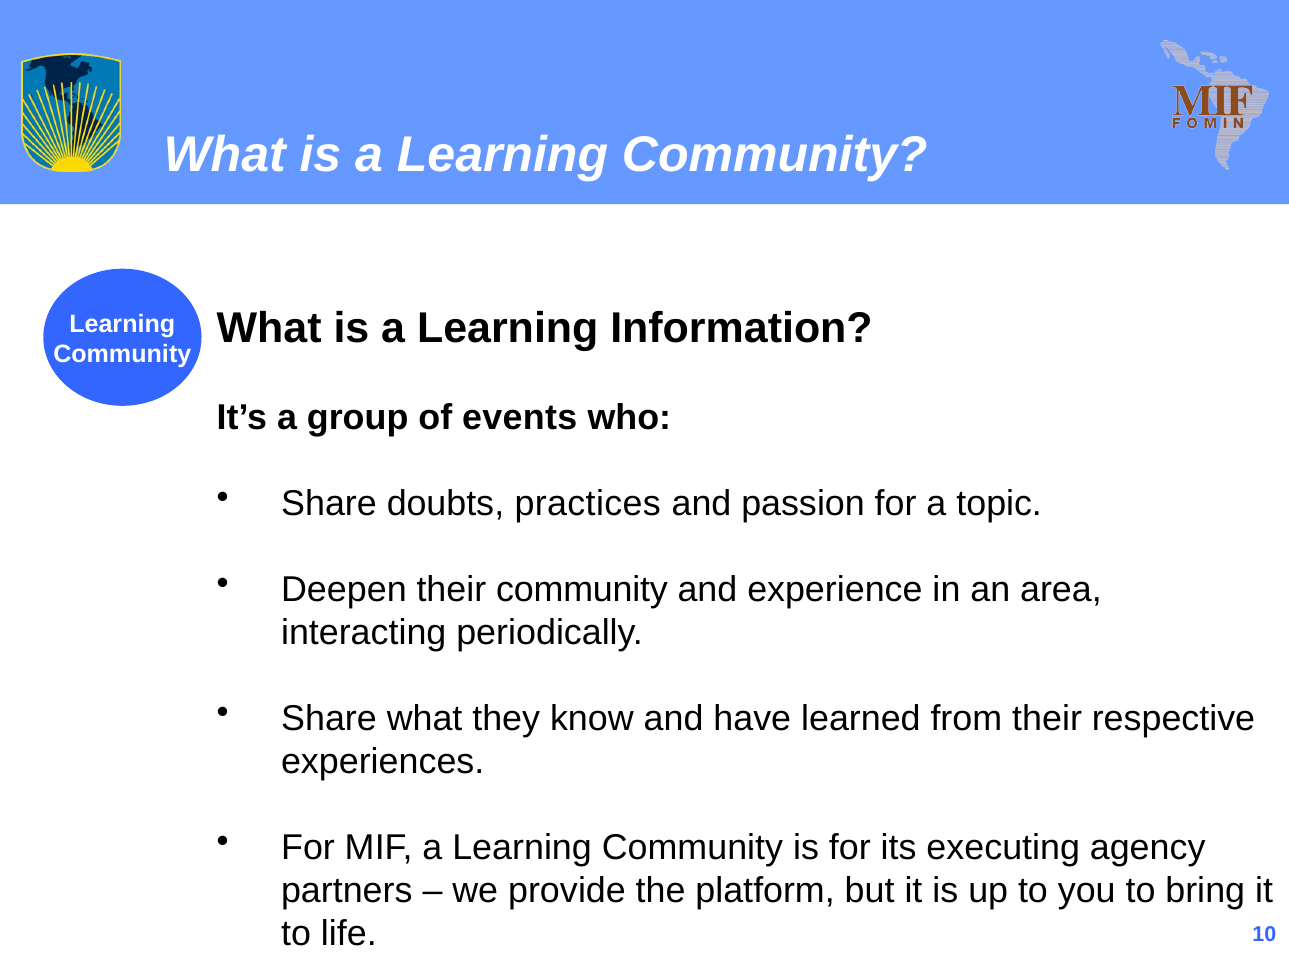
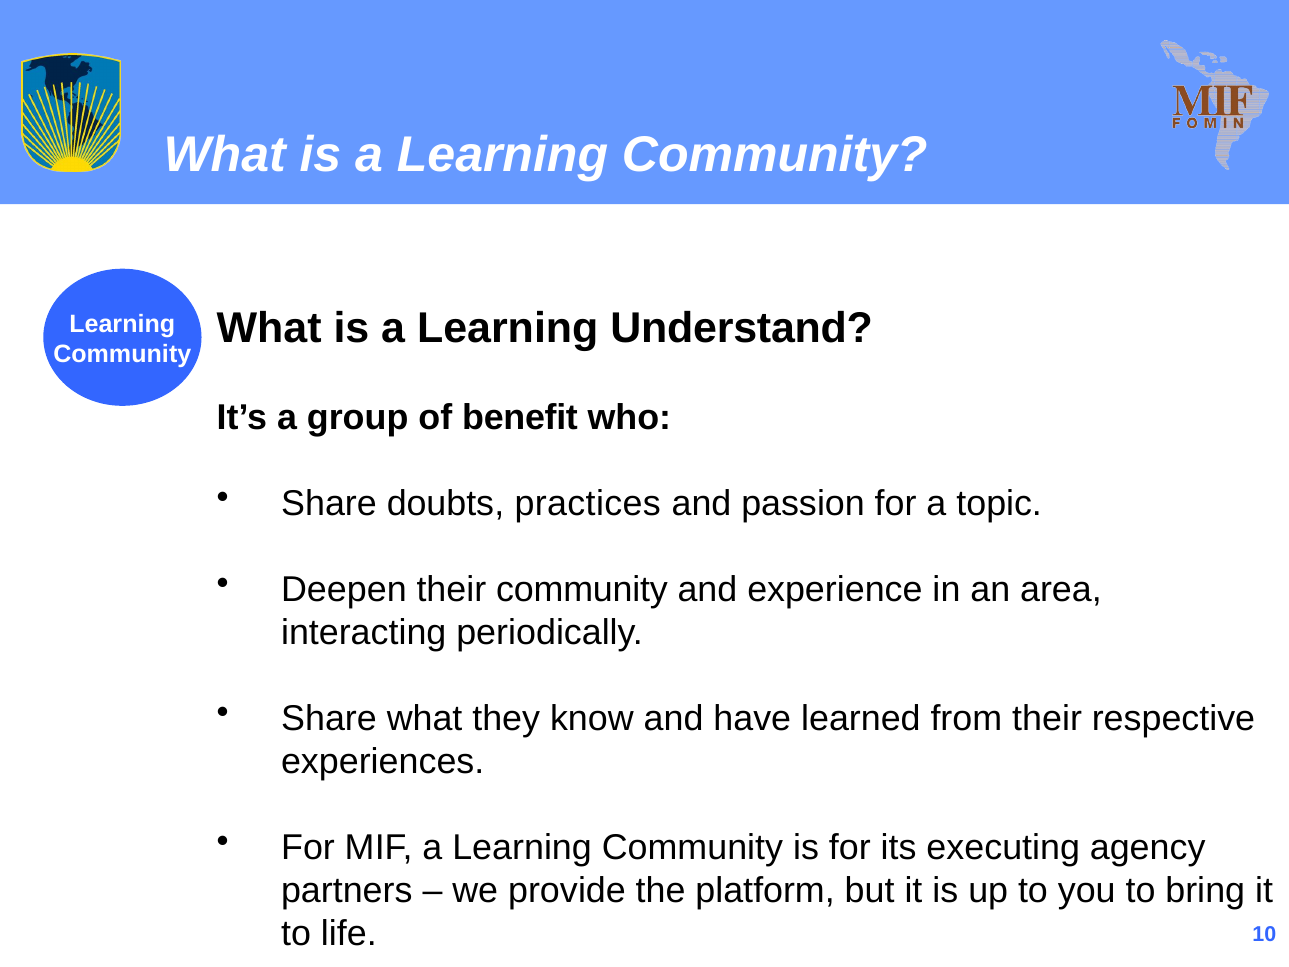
Information: Information -> Understand (742, 328)
events: events -> benefit (520, 418)
